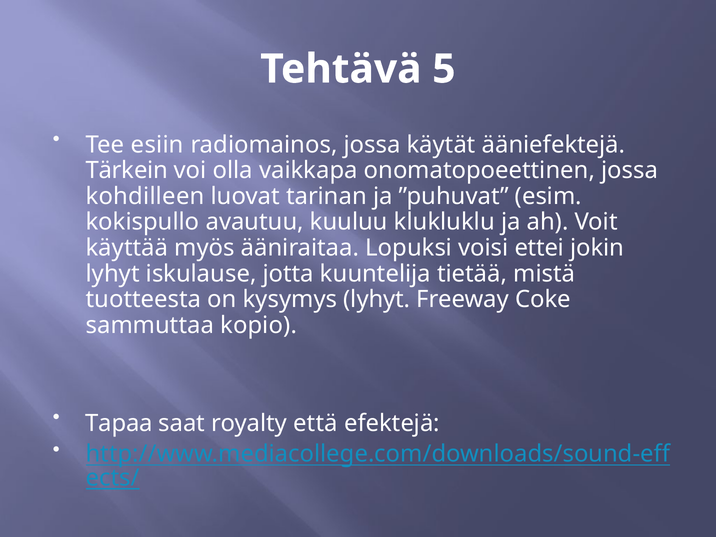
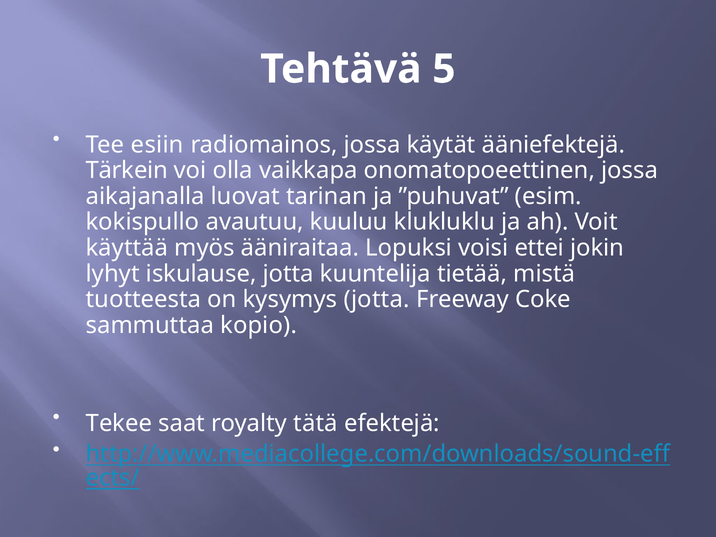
kohdilleen: kohdilleen -> aikajanalla (145, 196)
kysymys lyhyt: lyhyt -> jotta (377, 299)
Tapaa: Tapaa -> Tekee (119, 423)
että: että -> tätä (316, 423)
